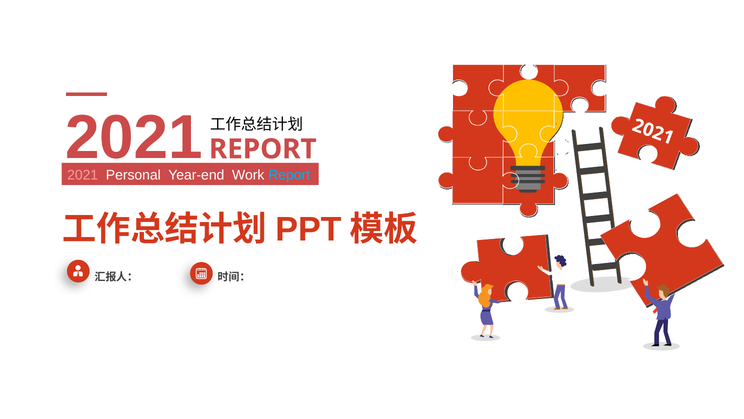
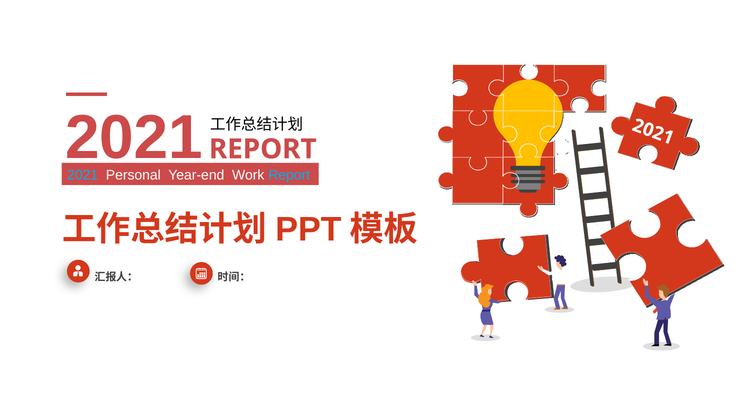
2021 colour: pink -> light blue (83, 175)
